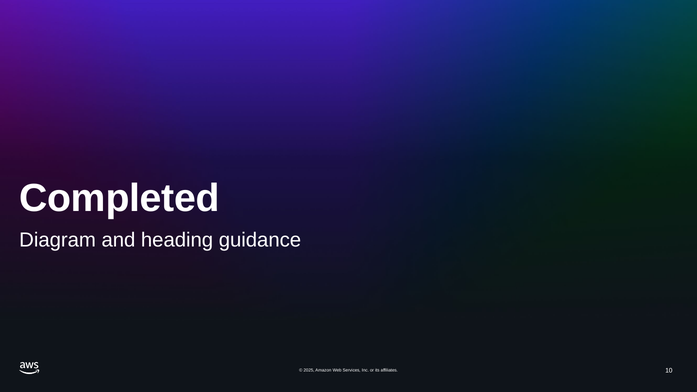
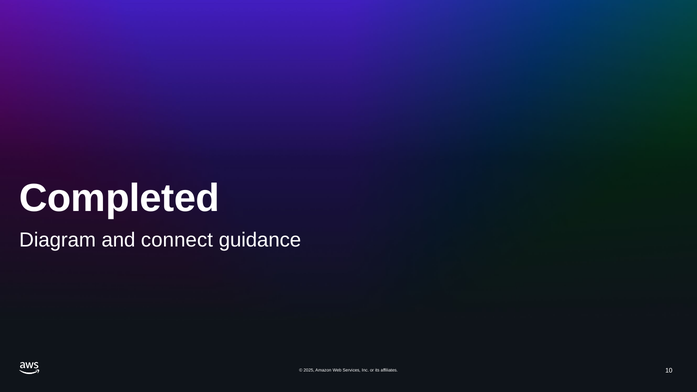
heading: heading -> connect (177, 240)
